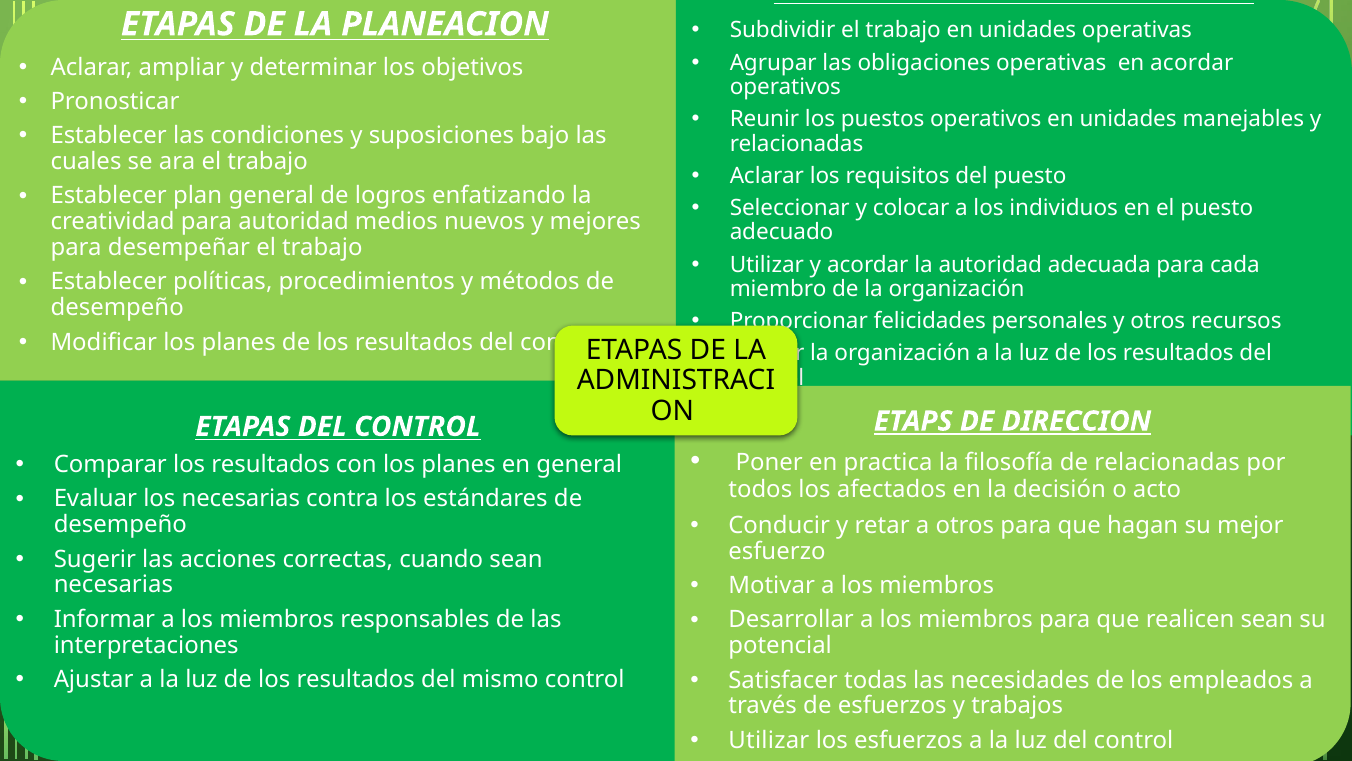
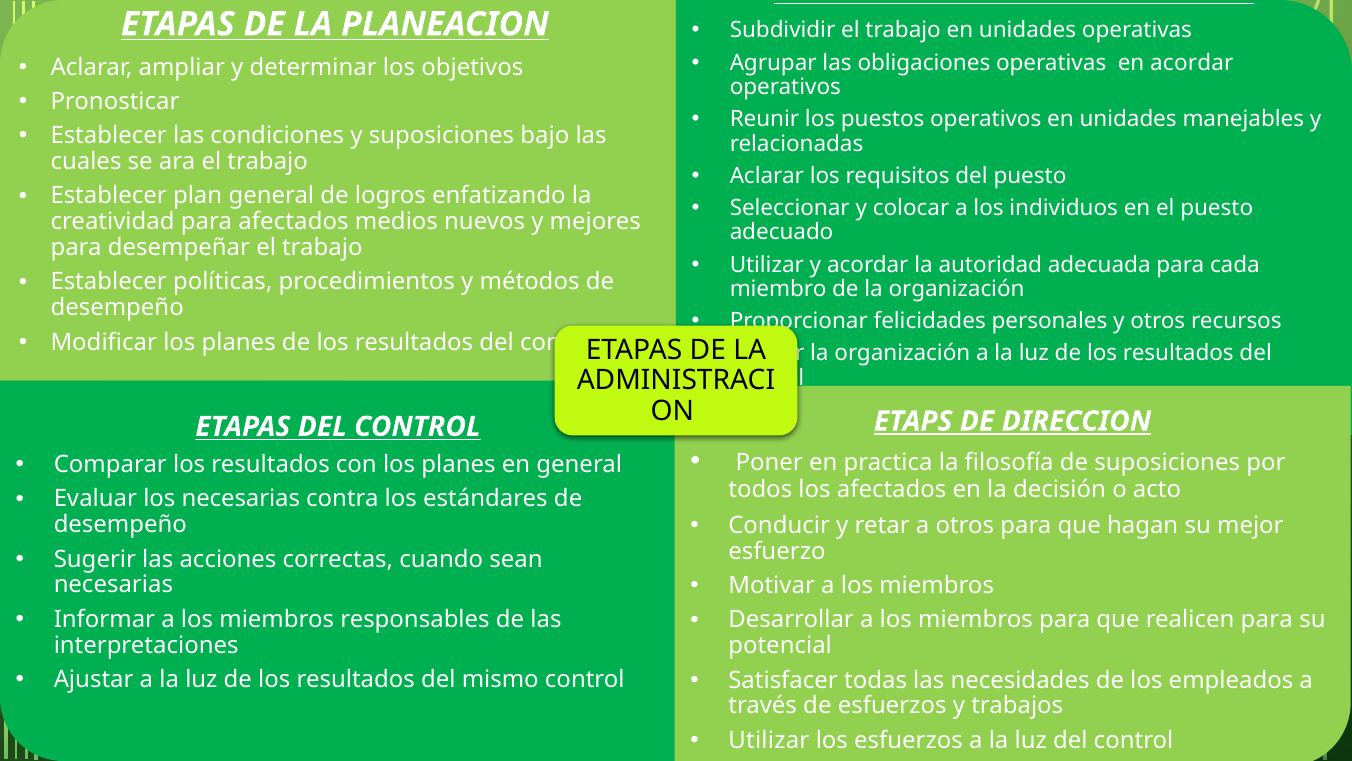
para autoridad: autoridad -> afectados (293, 222)
de relacionadas: relacionadas -> suposiciones (1167, 463)
realicen sean: sean -> para (1267, 620)
